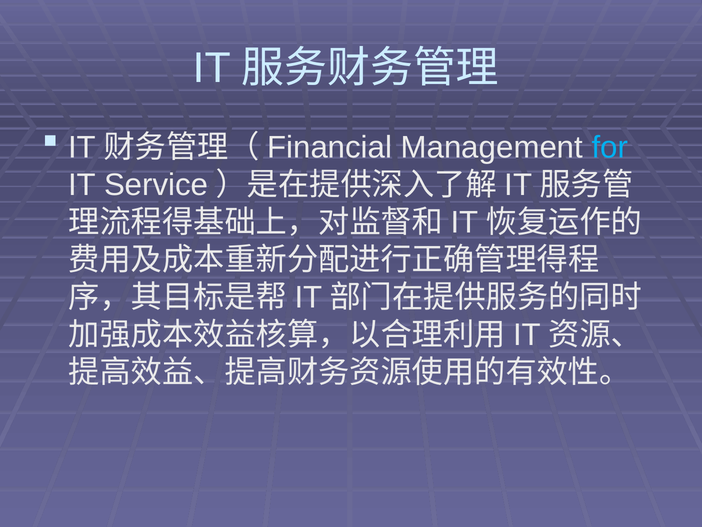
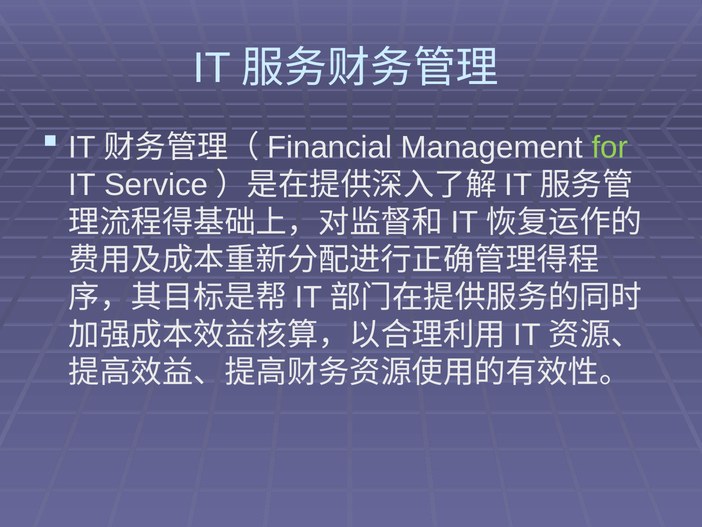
for colour: light blue -> light green (610, 147)
